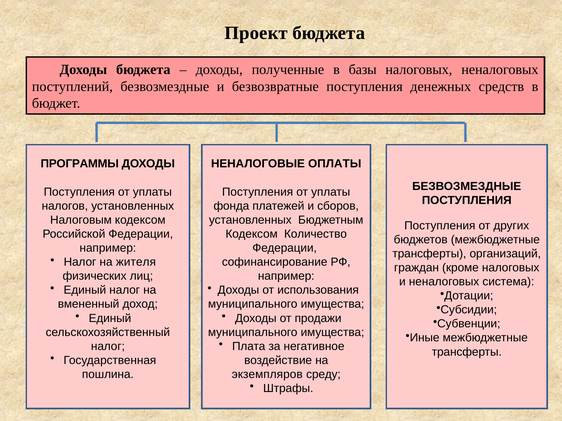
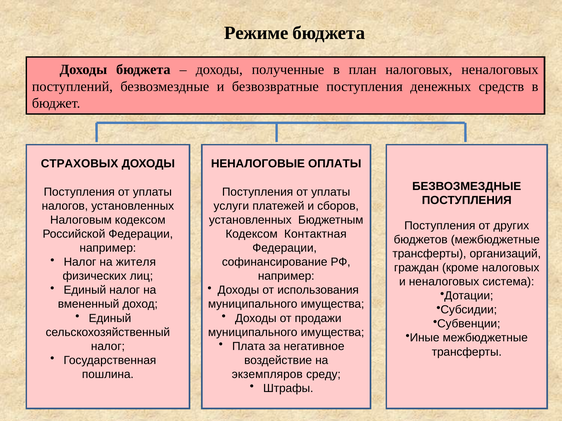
Проект: Проект -> Режиме (256, 33)
базы: базы -> план (363, 70)
ПРОГРАММЫ: ПРОГРАММЫ -> СТРАХОВЫХ (80, 164)
фонда: фонда -> услуги (231, 206)
Количество: Количество -> Контактная (315, 234)
